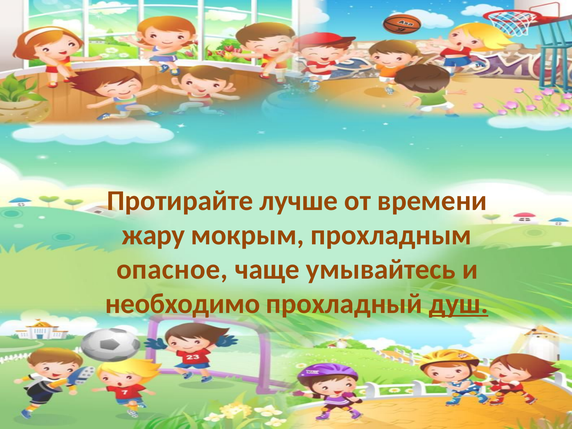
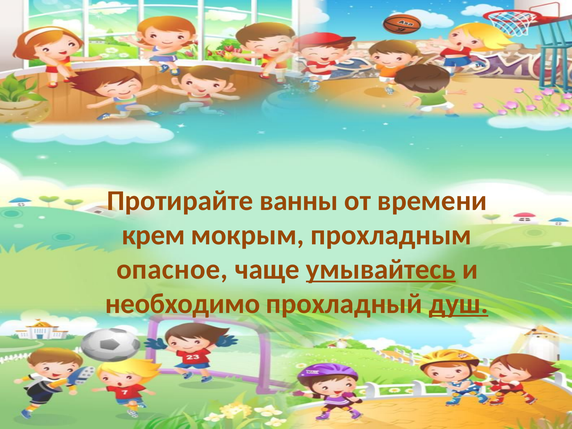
лучше: лучше -> ванны (299, 201)
жару: жару -> крем (153, 235)
умывайтесь underline: none -> present (381, 269)
